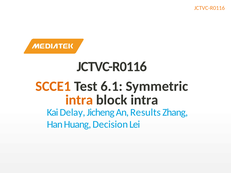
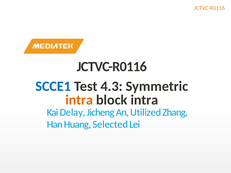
SCCE1 colour: orange -> blue (53, 86)
6.1: 6.1 -> 4.3 (112, 86)
Results: Results -> Utilized (146, 113)
Decision: Decision -> Selected (110, 125)
